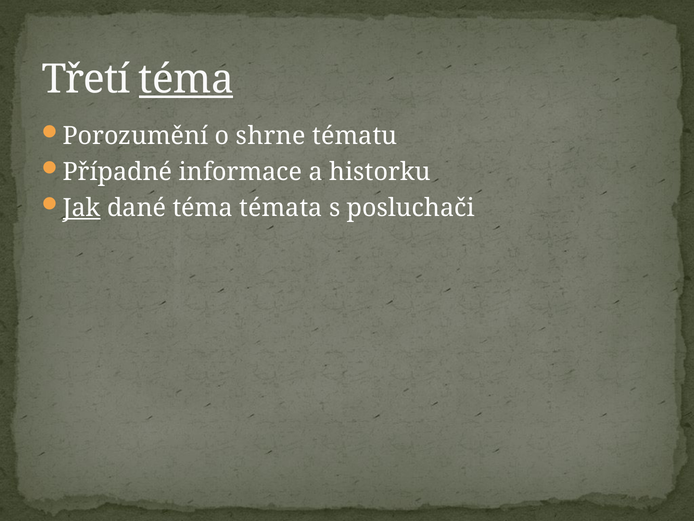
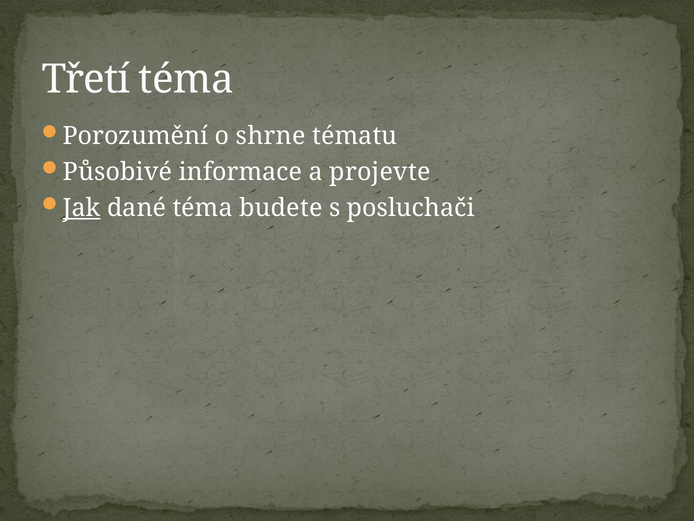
téma underline: present -> none (186, 79)
Případné: Případné -> Působivé (118, 172)
historku: historku -> projevte (380, 172)
témata: témata -> budete (281, 208)
